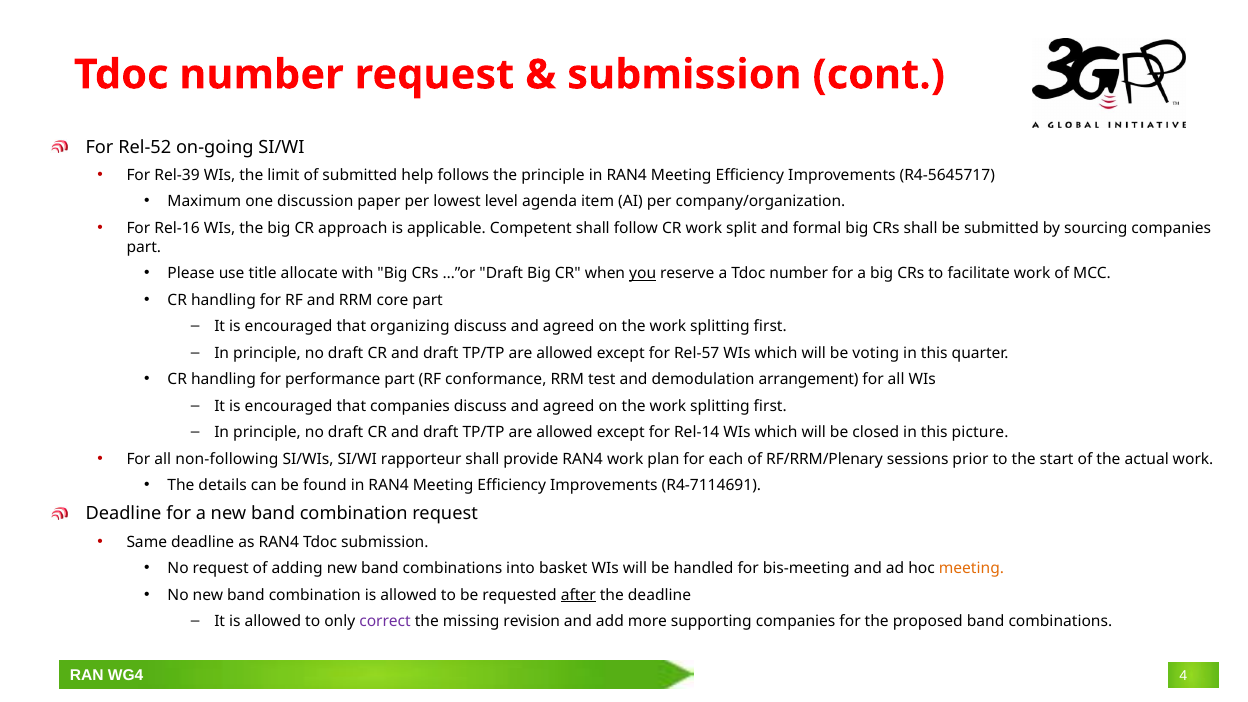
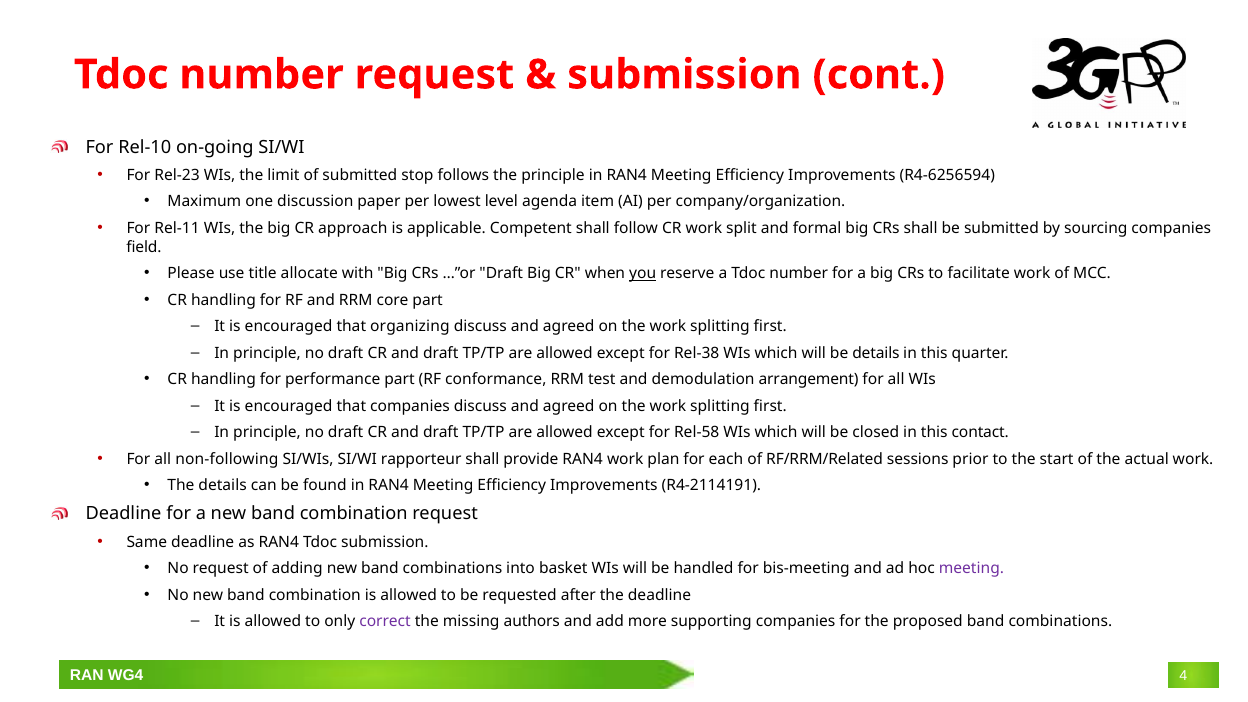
Rel-52: Rel-52 -> Rel-10 (145, 147)
Rel-39: Rel-39 -> Rel-23 (177, 175)
help: help -> stop (417, 175)
R4-5645717: R4-5645717 -> R4-6256594 (947, 175)
Rel-16: Rel-16 -> Rel-11 (177, 228)
part: part -> field (144, 247)
Rel-57: Rel-57 -> Rel-38 (697, 353)
be voting: voting -> details (876, 353)
Rel-14: Rel-14 -> Rel-58 (697, 433)
picture: picture -> contact (980, 433)
RF/RRM/Plenary: RF/RRM/Plenary -> RF/RRM/Related (825, 459)
R4-7114691: R4-7114691 -> R4-2114191 (711, 486)
meeting colour: orange -> purple (971, 568)
after underline: present -> none (578, 595)
revision: revision -> authors (532, 621)
